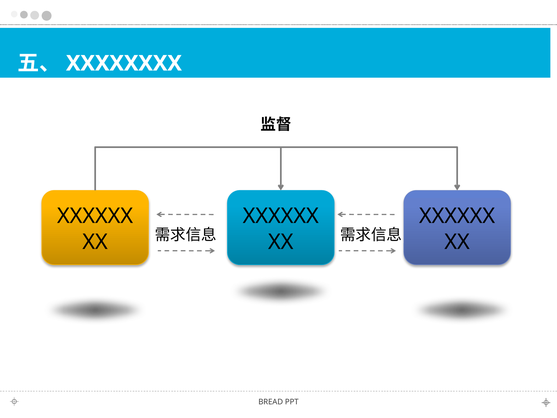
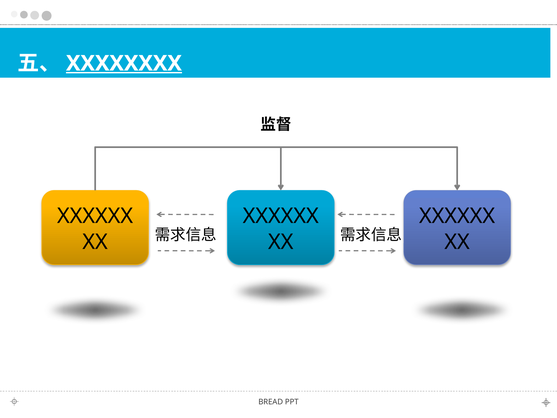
XXXXXXXX underline: none -> present (124, 63)
